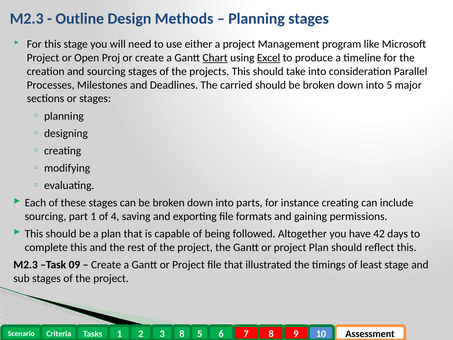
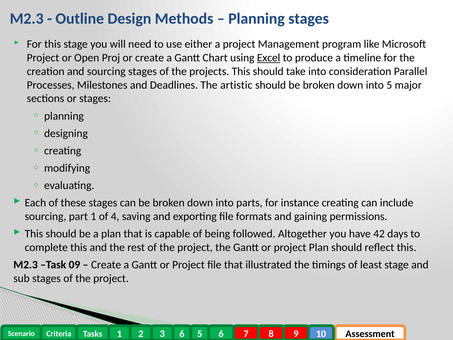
Chart underline: present -> none (215, 58)
carried: carried -> artistic (236, 85)
8: 8 -> 6 (182, 334)
